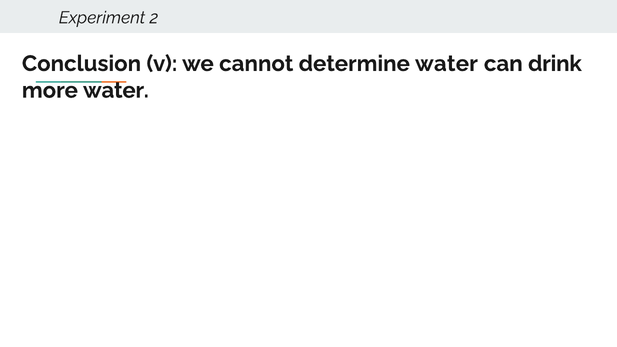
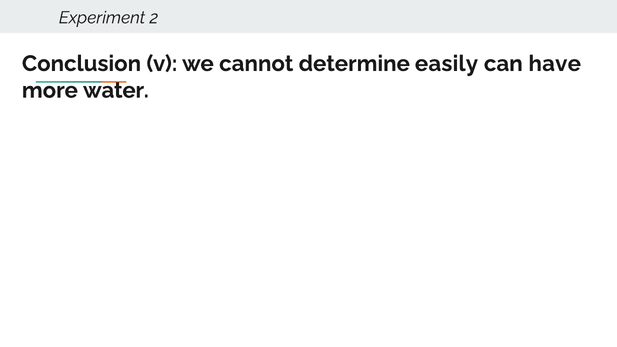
determine water: water -> easily (446, 64)
drink: drink -> have (555, 64)
